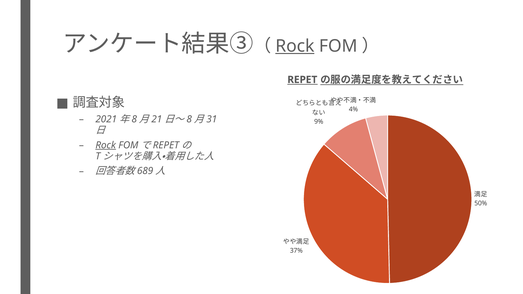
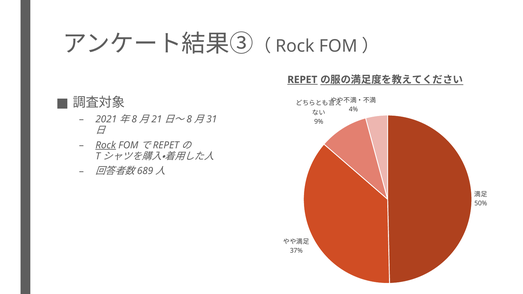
Rock underline: present -> none (295, 46)
